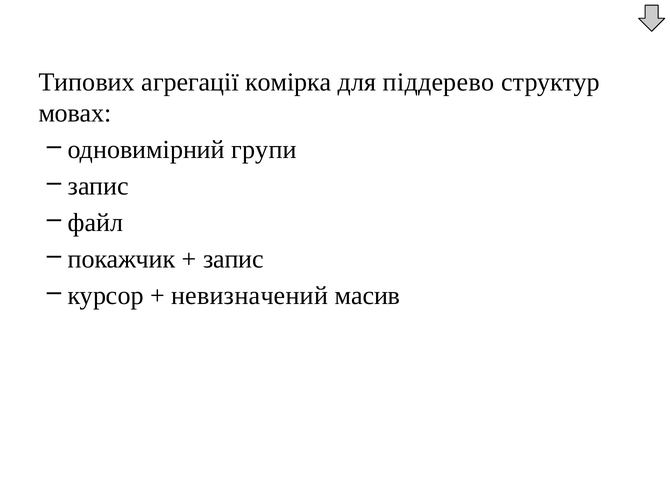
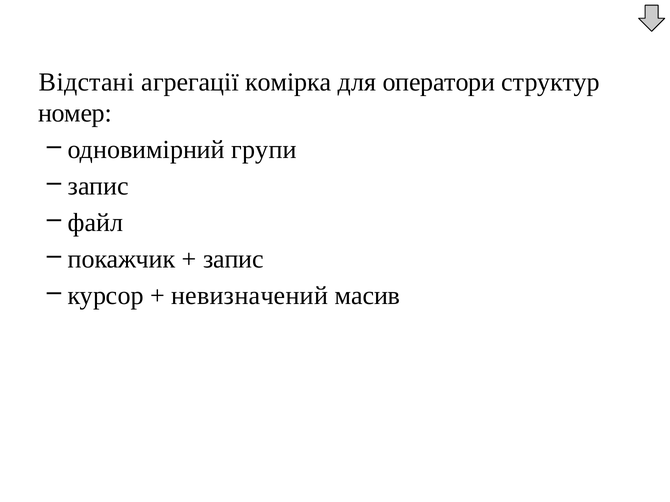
Типових: Типових -> Відстані (87, 82)
піддерево: піддерево -> оператори (439, 82)
мовах: мовах -> номер (75, 113)
